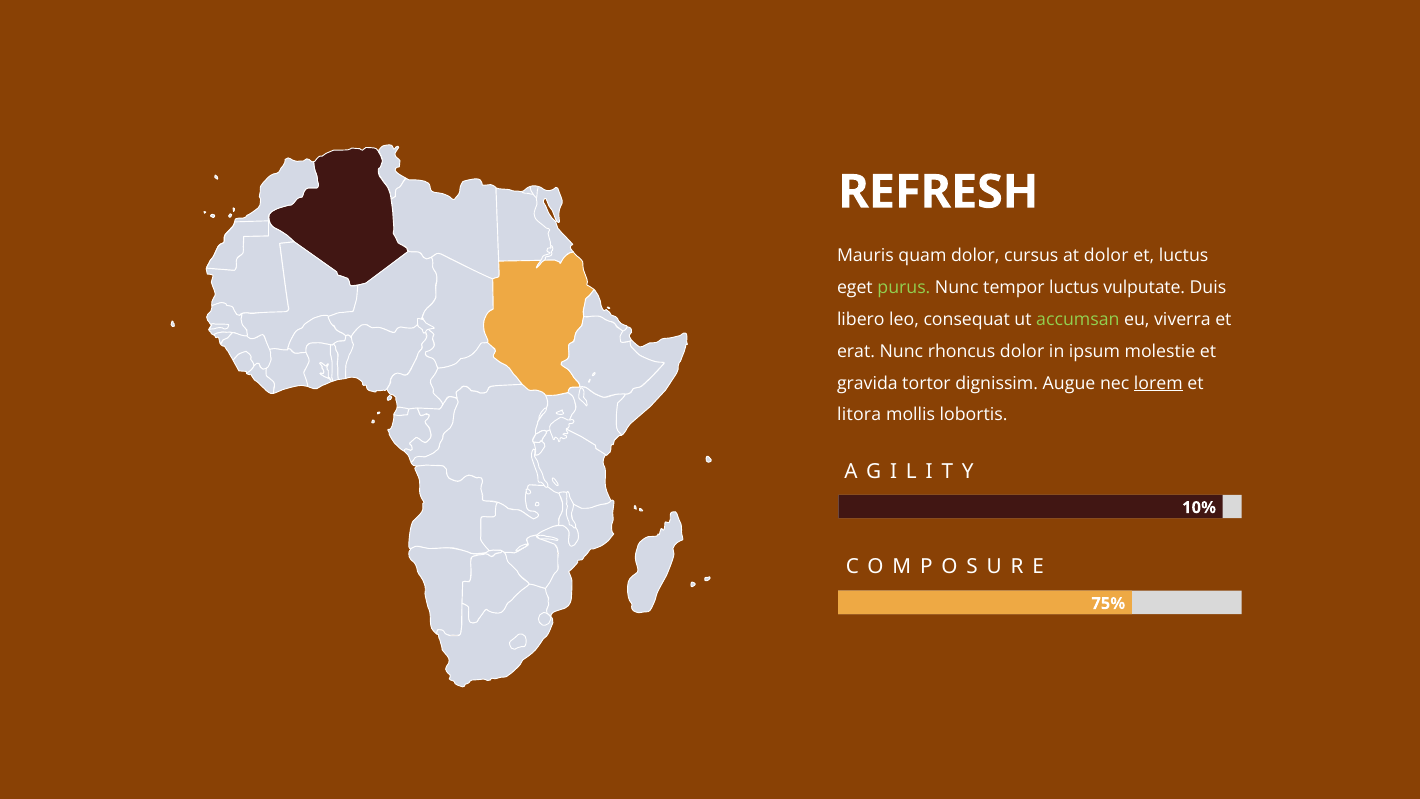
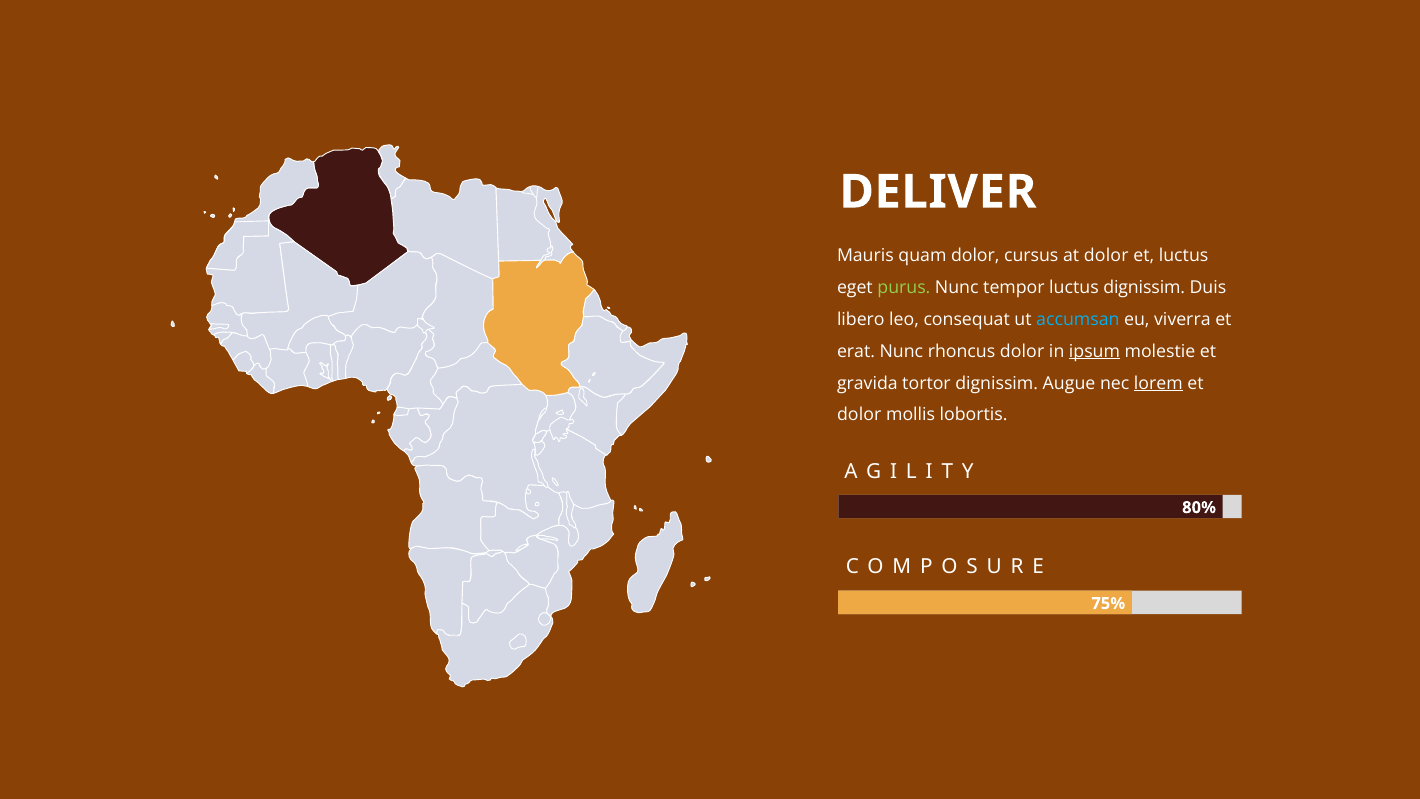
REFRESH: REFRESH -> DELIVER (938, 192)
luctus vulputate: vulputate -> dignissim (1144, 287)
accumsan colour: light green -> light blue (1078, 319)
ipsum underline: none -> present (1094, 351)
litora: litora -> dolor (859, 415)
10%: 10% -> 80% (1199, 507)
